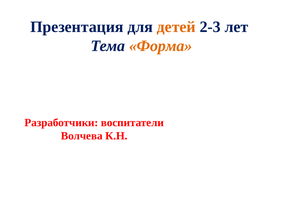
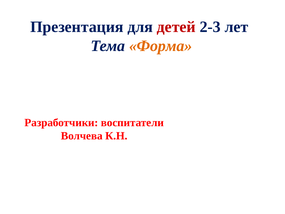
детей colour: orange -> red (176, 27)
